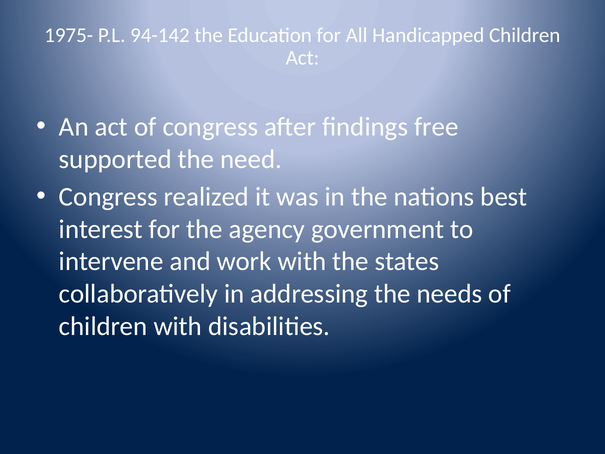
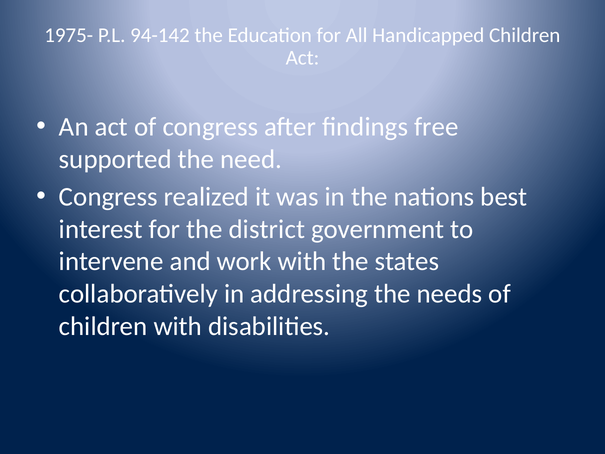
agency: agency -> district (267, 229)
